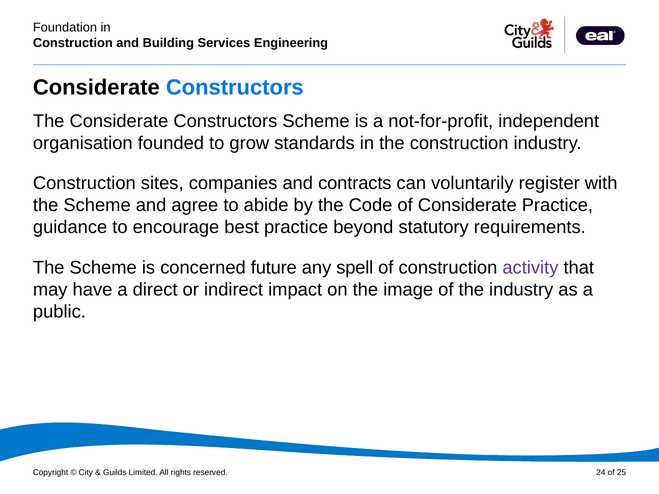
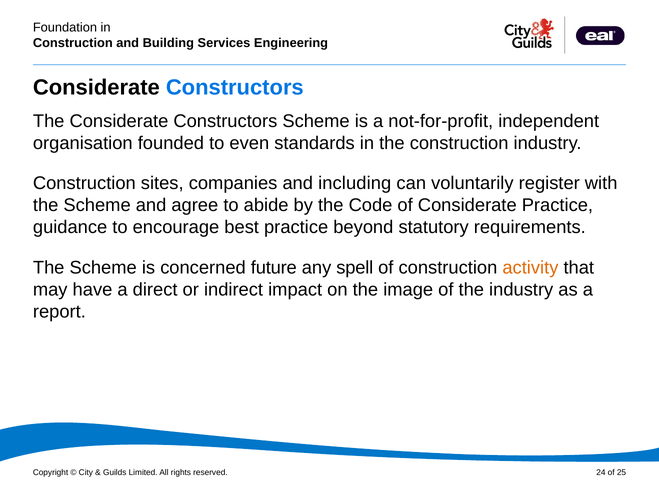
grow: grow -> even (249, 143)
contracts: contracts -> including (355, 184)
activity colour: purple -> orange (530, 268)
public: public -> report (59, 312)
